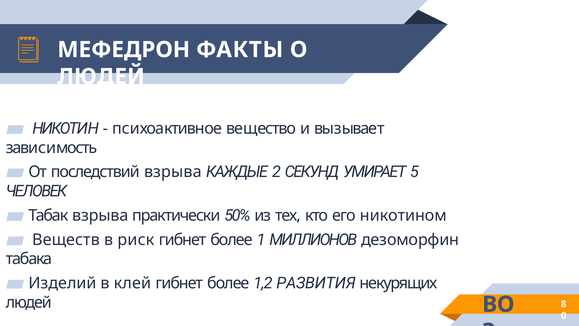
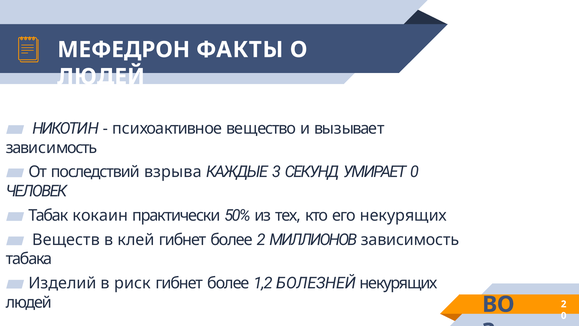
2: 2 -> 3 (276, 172)
УМИРАЕТ 5: 5 -> 0 (415, 172)
Табак взрыва: взрыва -> кокаин (100, 215)
его никотином: никотином -> некурящих (403, 215)
риск: риск -> клей (136, 239)
более 1: 1 -> 2 (261, 239)
МИЛЛИОНОВ дезоморфин: дезоморфин -> зависимость (410, 239)
клей: клей -> риск (132, 283)
РАЗВИТИЯ: РАЗВИТИЯ -> БОЛЕЗНЕЙ (316, 283)
8: 8 -> 2 (564, 304)
